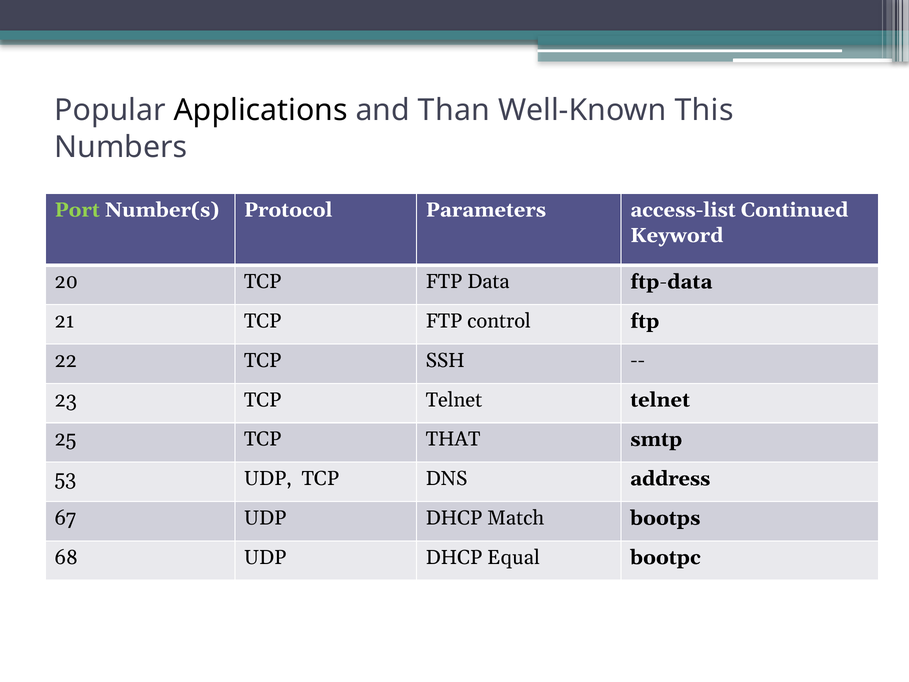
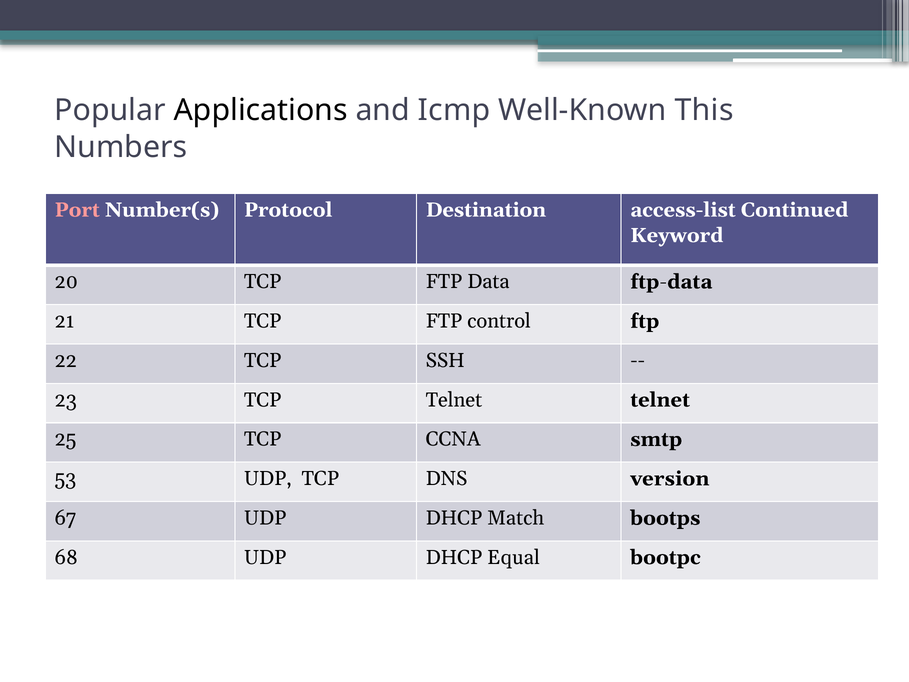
Than: Than -> Icmp (454, 110)
Port colour: light green -> pink (77, 210)
Parameters: Parameters -> Destination (486, 210)
THAT: THAT -> CCNA (453, 439)
address: address -> version (670, 478)
